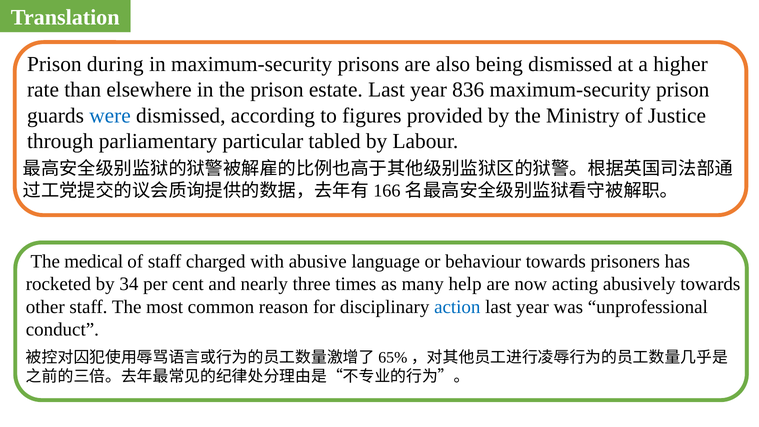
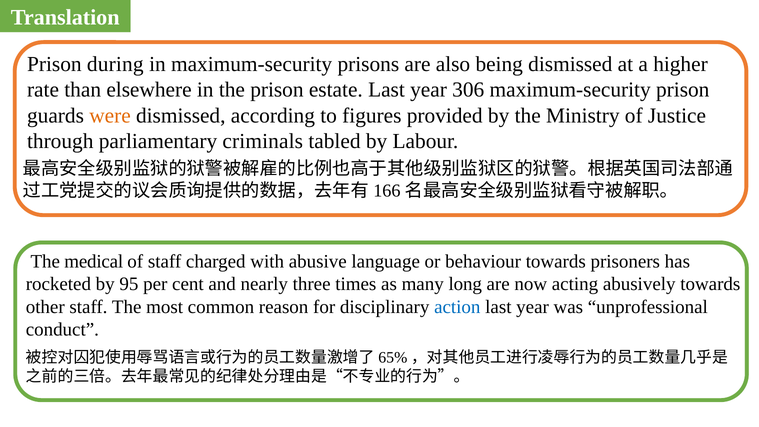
836: 836 -> 306 (468, 90)
were colour: blue -> orange (110, 116)
particular: particular -> criminals (263, 141)
34: 34 -> 95 (129, 284)
help: help -> long (465, 284)
